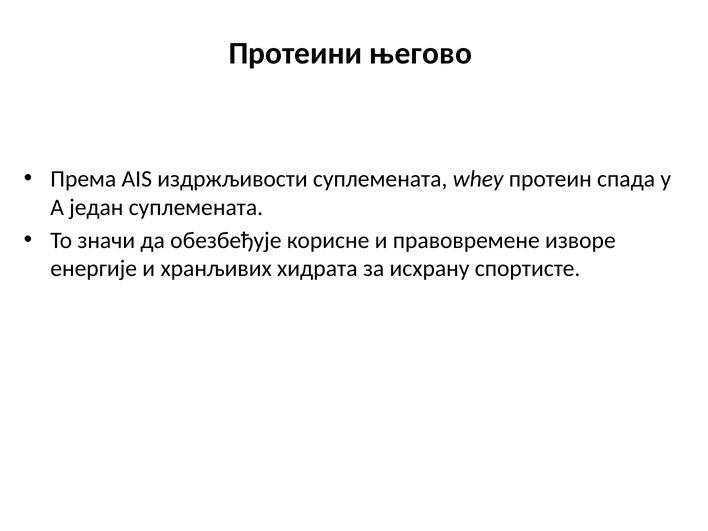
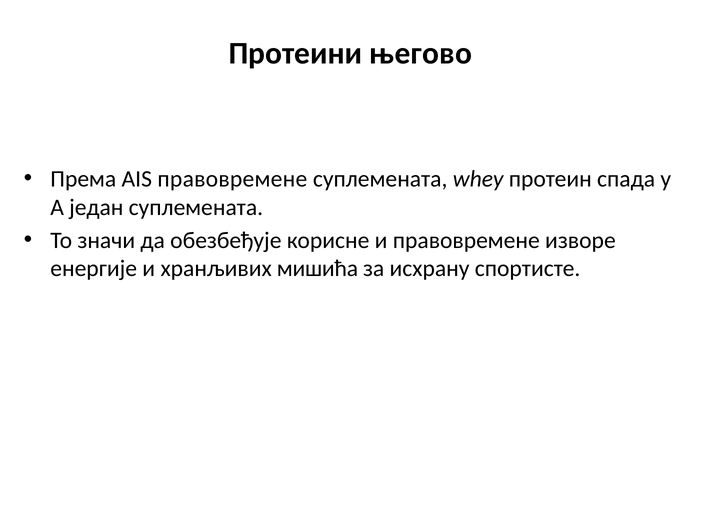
AIS издржљивости: издржљивости -> правовремене (232, 179)
хидрата: хидрата -> мишића (317, 269)
